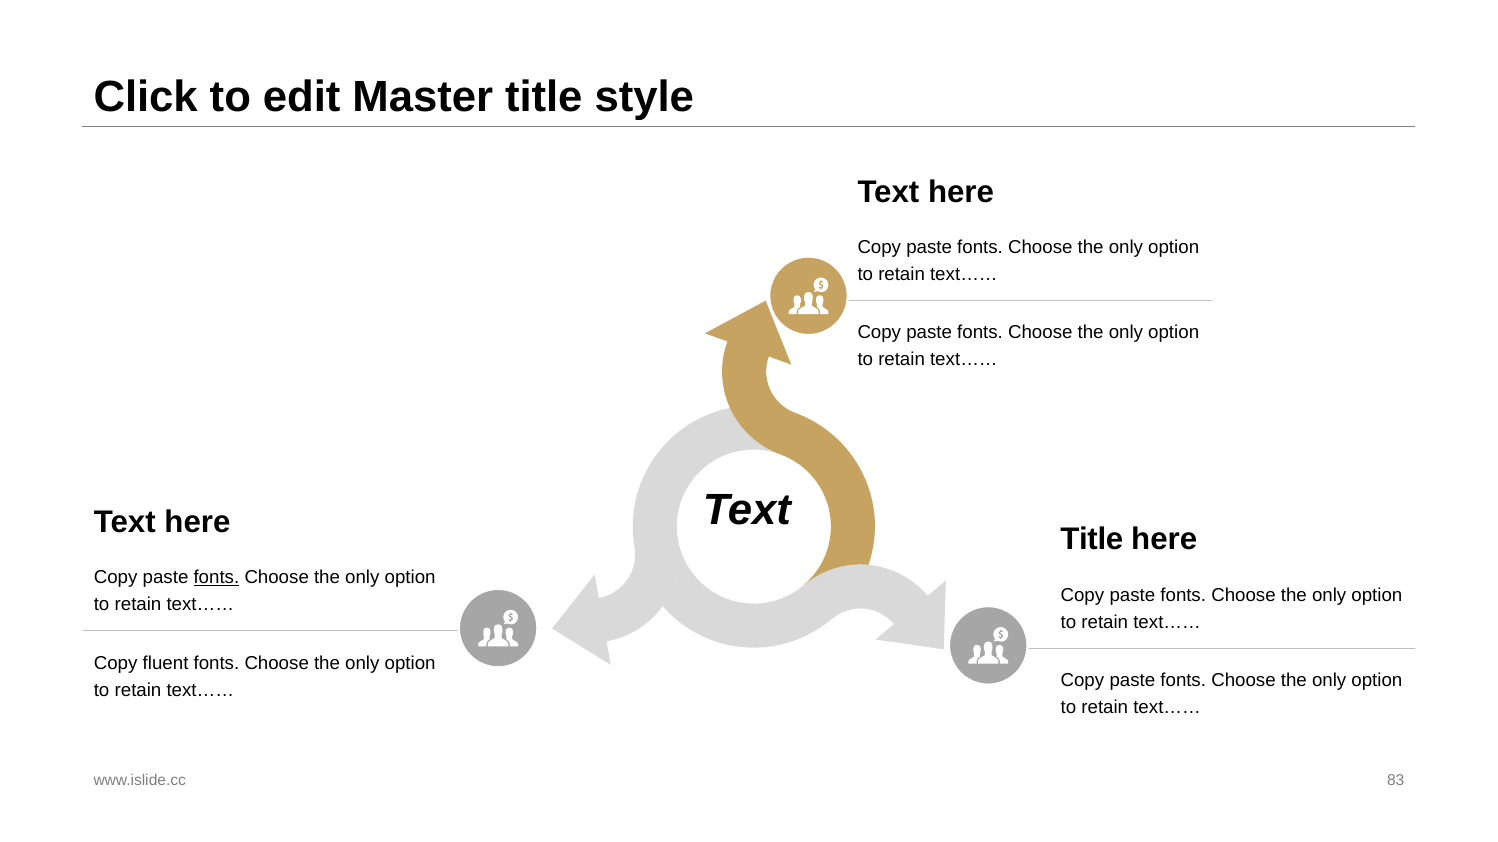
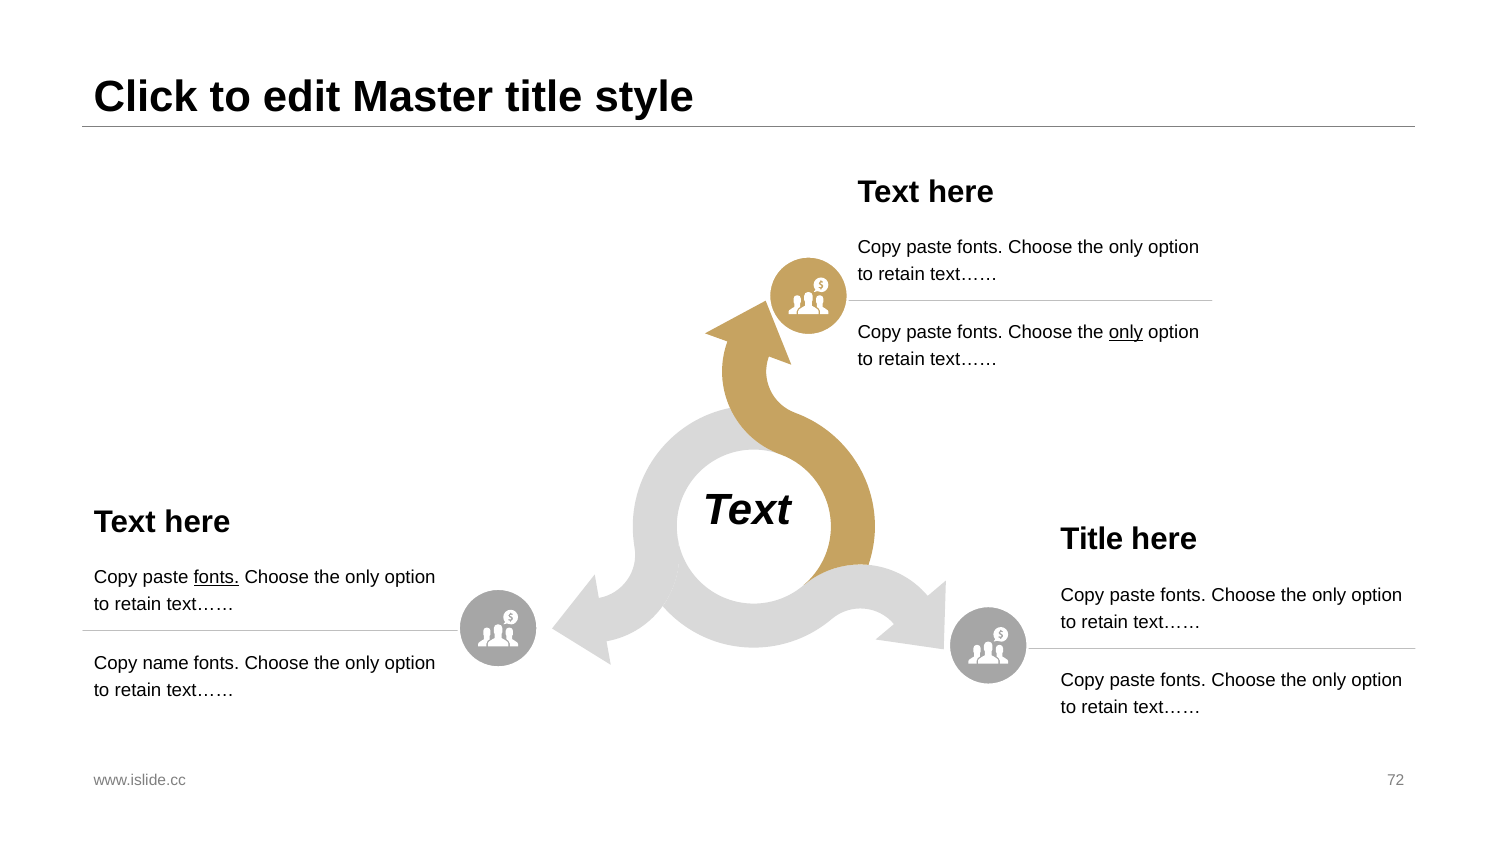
only underline: none -> present (1126, 333)
fluent: fluent -> name (166, 664)
83: 83 -> 72 (1396, 780)
